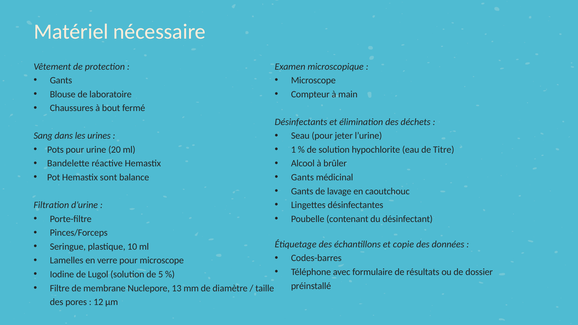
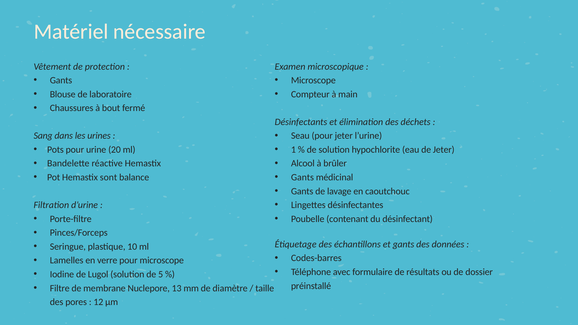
de Titre: Titre -> Jeter (444, 150)
et copie: copie -> gants (404, 244)
